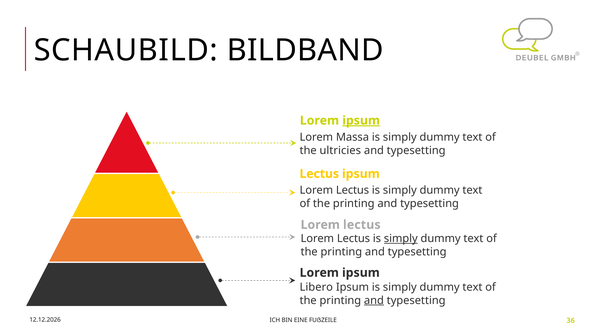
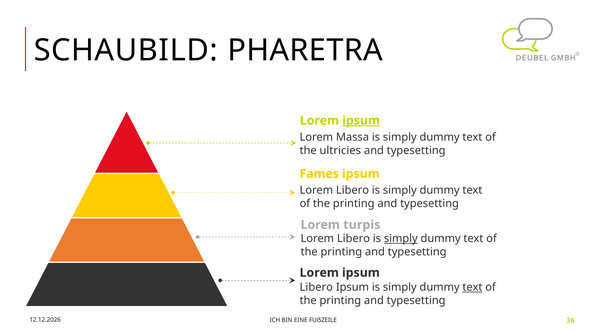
BILDBAND: BILDBAND -> PHARETRA (305, 50)
Lectus: Lectus -> Fames (319, 174)
Lectus: Lectus -> Libero (352, 190)
lectus: lectus -> turpis (362, 225)
Lectus: Lectus -> Libero (353, 239)
text underline: none -> present (472, 287)
and underline: present -> none (374, 301)
